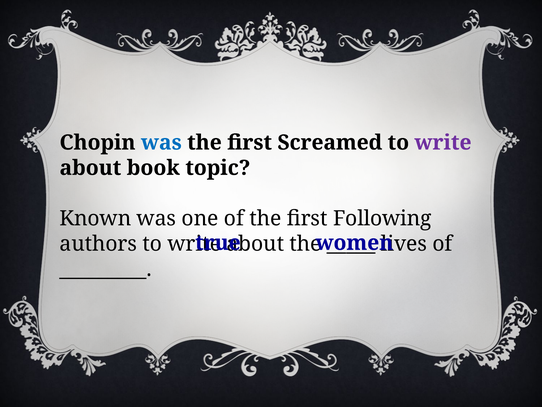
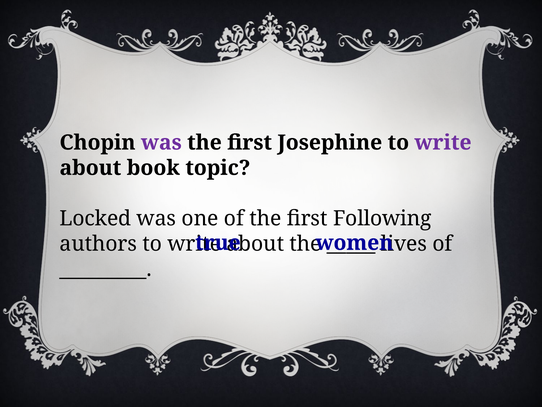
was colour: blue -> purple (161, 142)
Screamed: Screamed -> Josephine (330, 142)
Known: Known -> Locked (95, 218)
